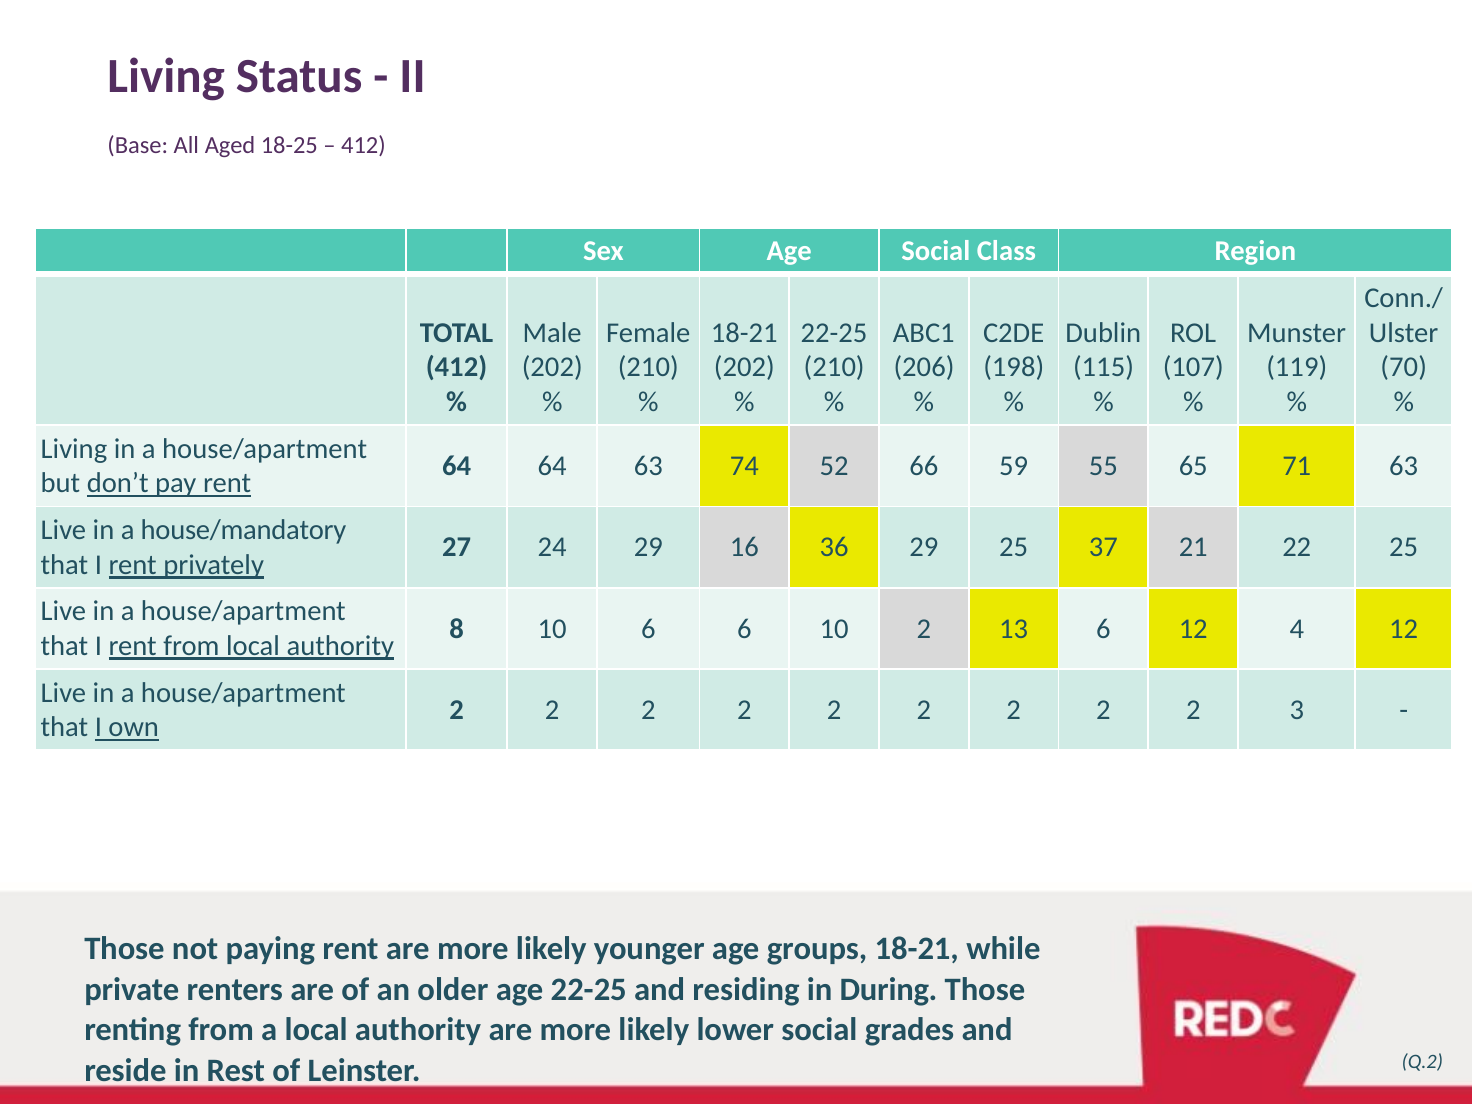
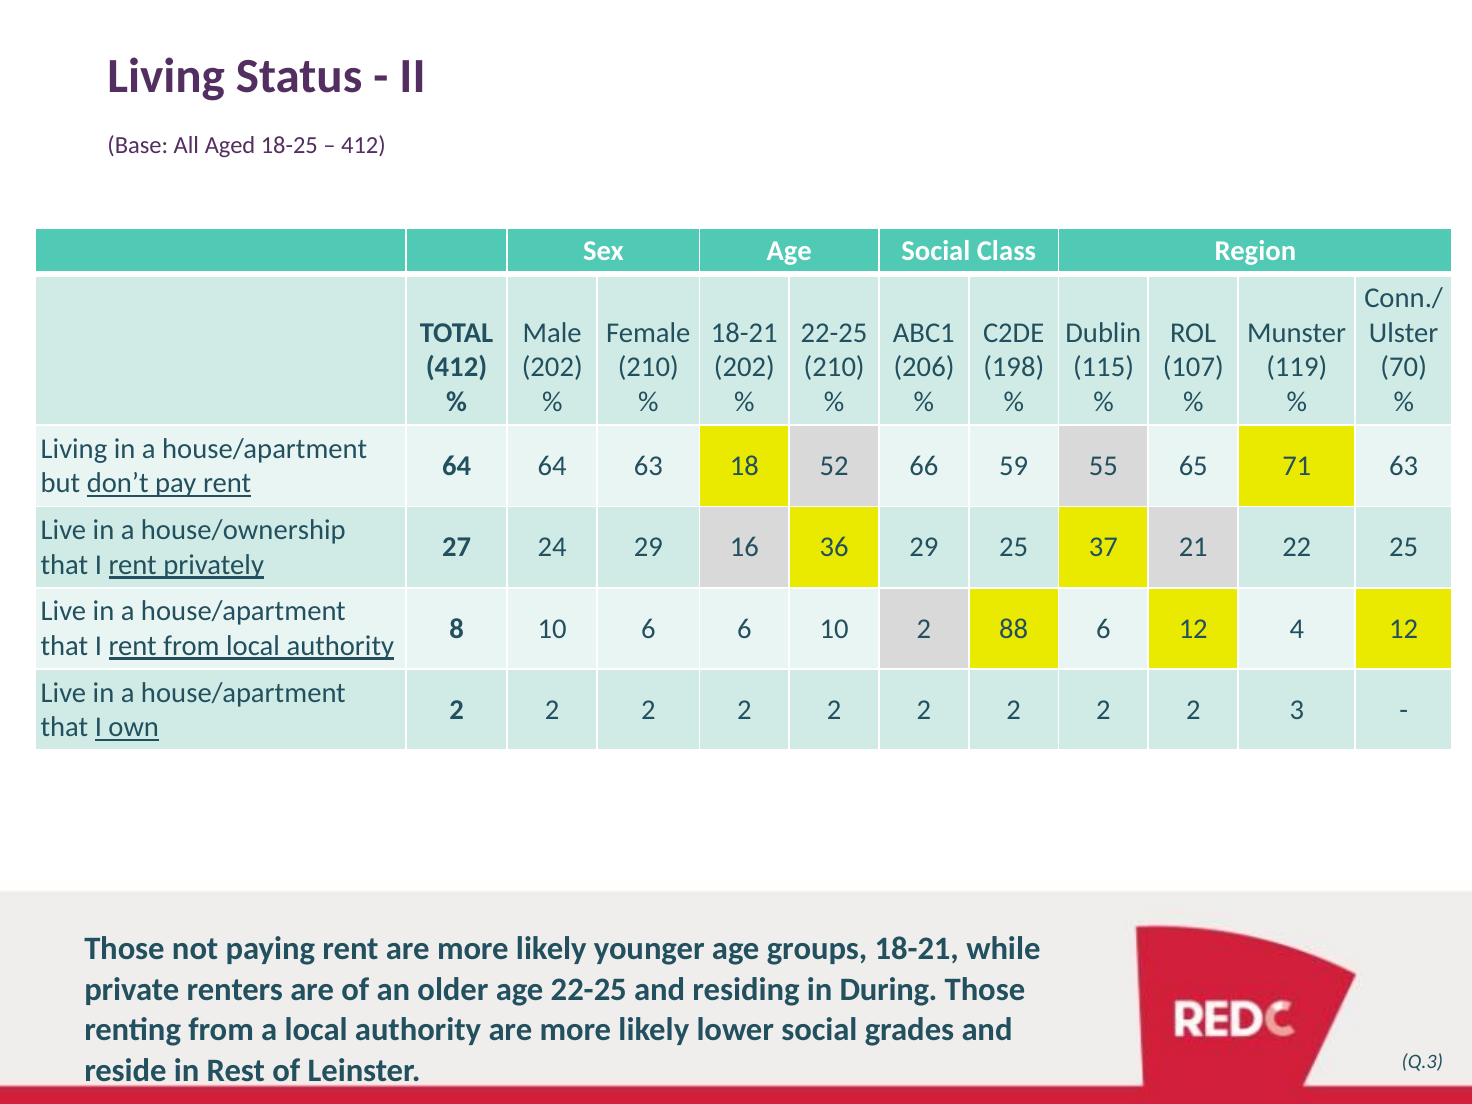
74: 74 -> 18 (744, 466)
house/mandatory: house/mandatory -> house/ownership (243, 530)
13: 13 -> 88 (1014, 629)
Q.2: Q.2 -> Q.3 (1422, 1062)
